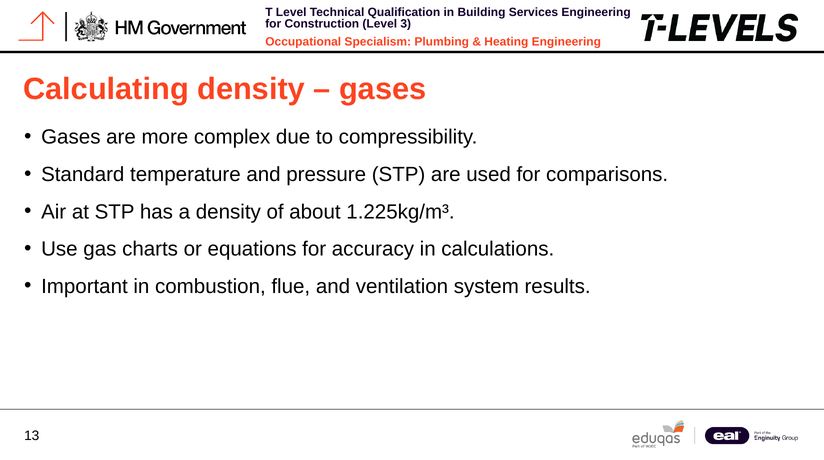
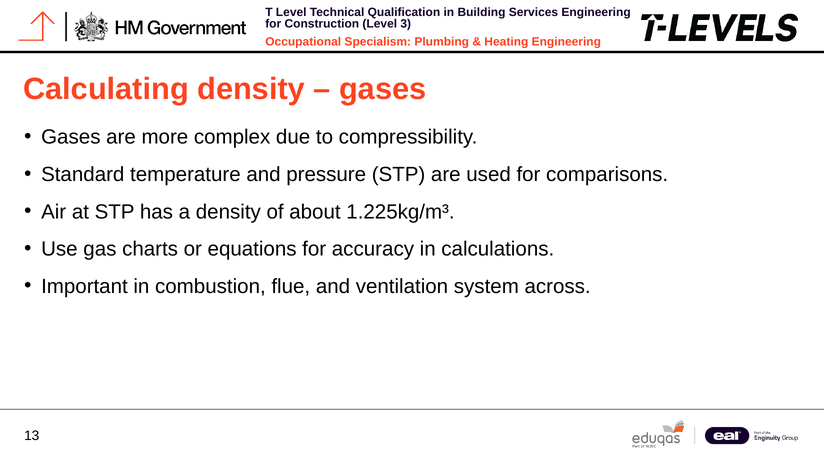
results: results -> across (558, 287)
